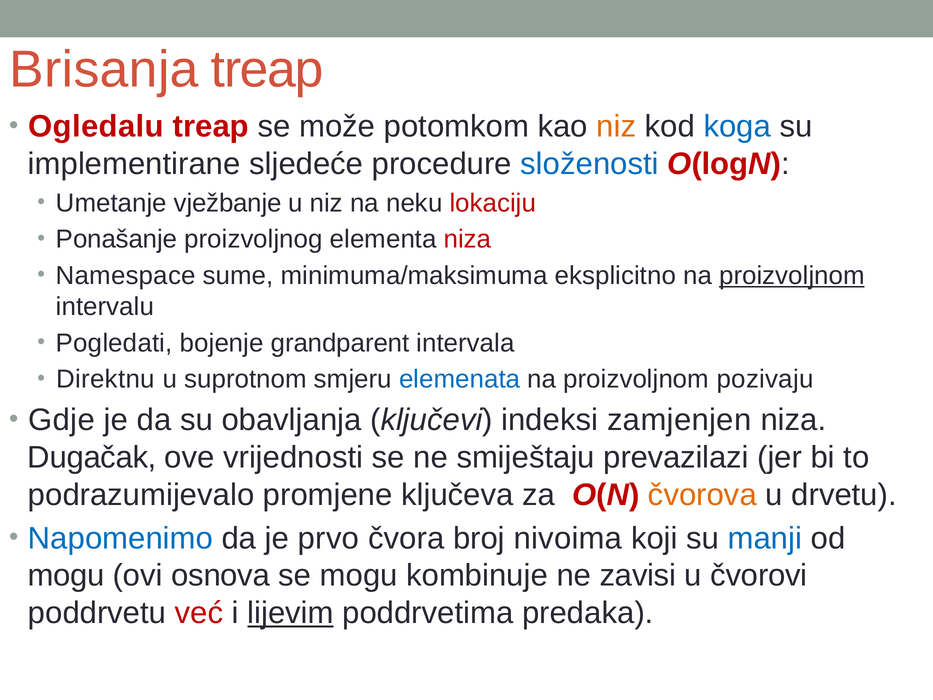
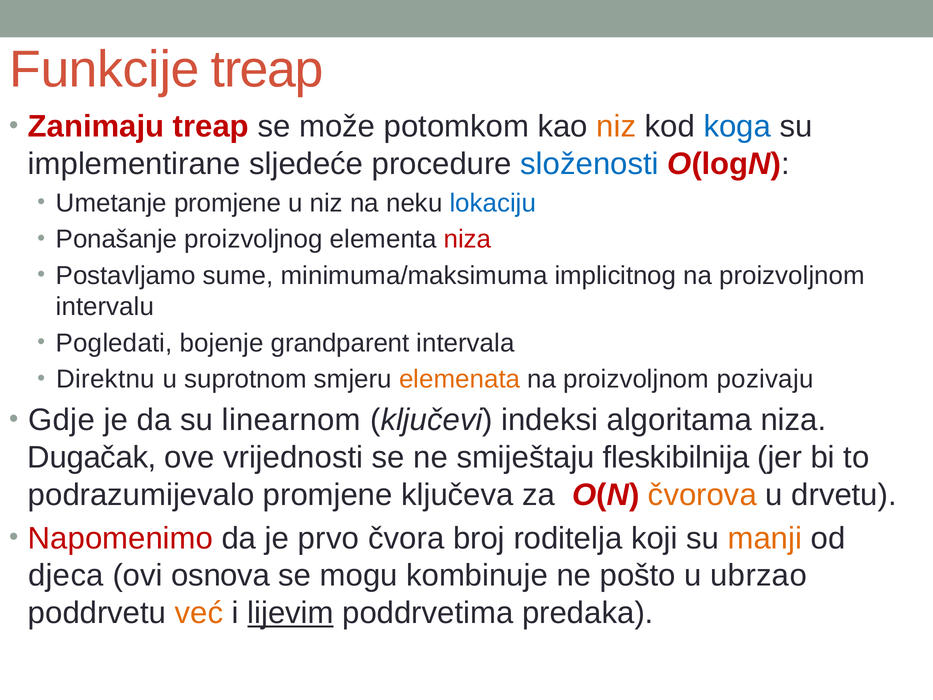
Brisanja: Brisanja -> Funkcije (104, 70)
Ogledalu: Ogledalu -> Zanimaju (96, 127)
Umetanje vježbanje: vježbanje -> promjene (228, 203)
lokaciju colour: red -> blue (493, 203)
Namespace: Namespace -> Postavljamo (126, 276)
eksplicitno: eksplicitno -> implicitnog (615, 276)
proizvoljnom underline: present -> none (792, 276)
elemenata colour: blue -> orange (460, 379)
obavljanja: obavljanja -> linearnom (291, 420)
zamjenjen: zamjenjen -> algoritama (679, 420)
prevazilazi: prevazilazi -> fleskibilnija (676, 457)
Napomenimo colour: blue -> red (120, 538)
nivoima: nivoima -> roditelja (568, 538)
manji colour: blue -> orange (765, 538)
mogu: mogu -> djeca (66, 576)
zavisi: zavisi -> pošto (638, 576)
čvorovi: čvorovi -> ubrzao (759, 576)
već colour: red -> orange (199, 613)
